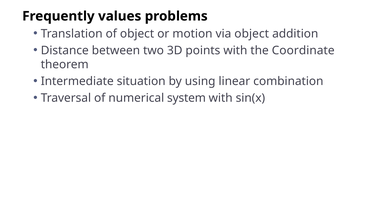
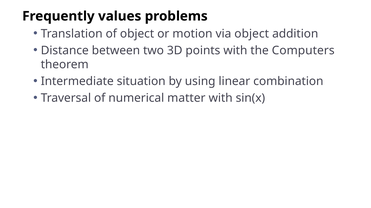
Coordinate: Coordinate -> Computers (303, 51)
system: system -> matter (186, 98)
